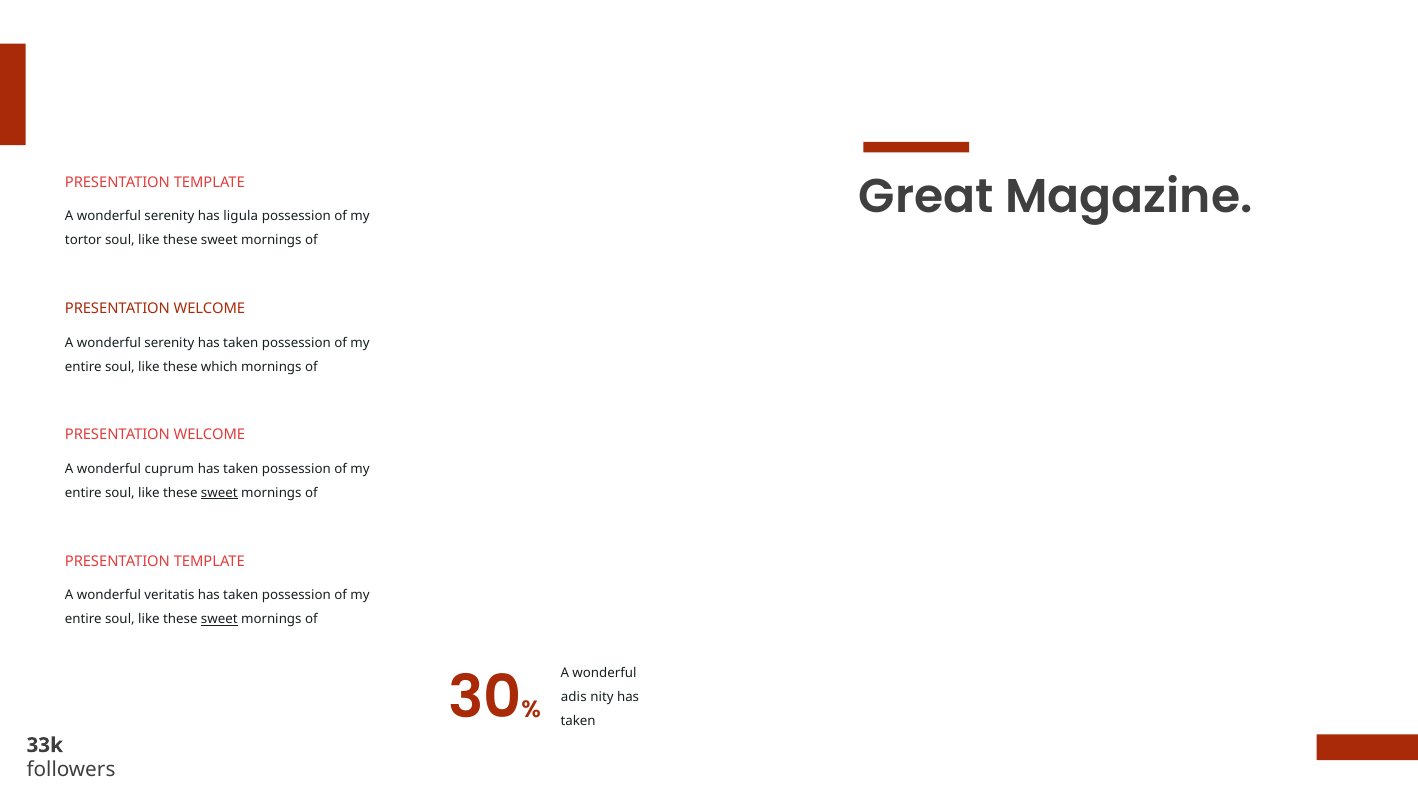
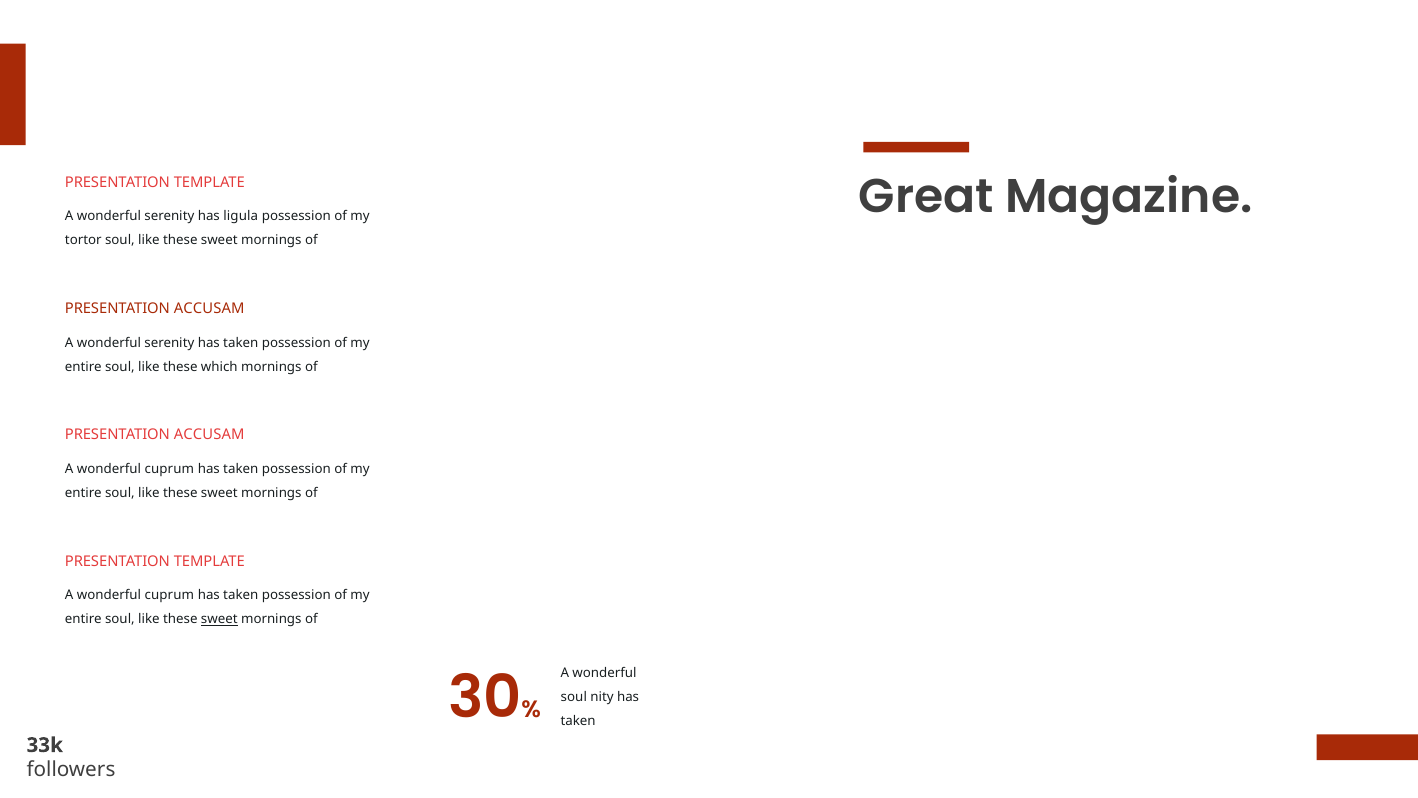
WELCOME: WELCOME -> ACCUSAM (209, 309)
WELCOME: WELCOME -> ACCUSAM (209, 435)
sweet underline: present -> none (219, 493)
veritatis: veritatis -> cuprum (169, 595)
adis: adis -> soul (574, 697)
